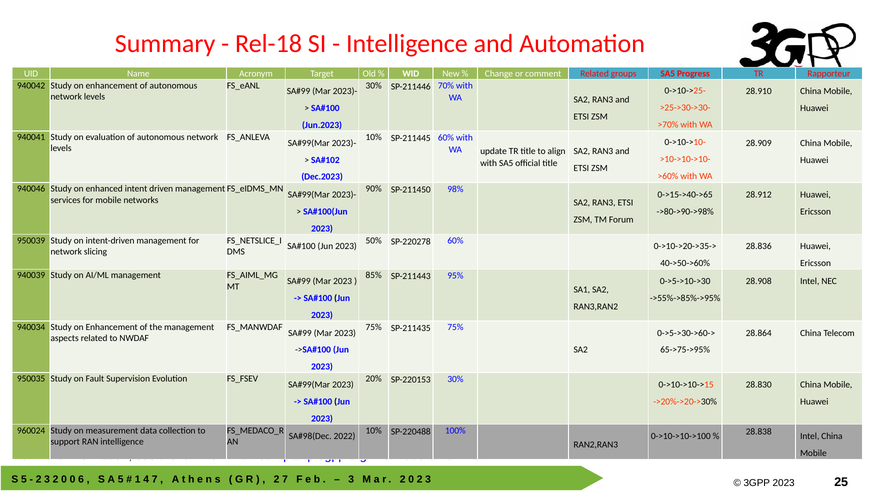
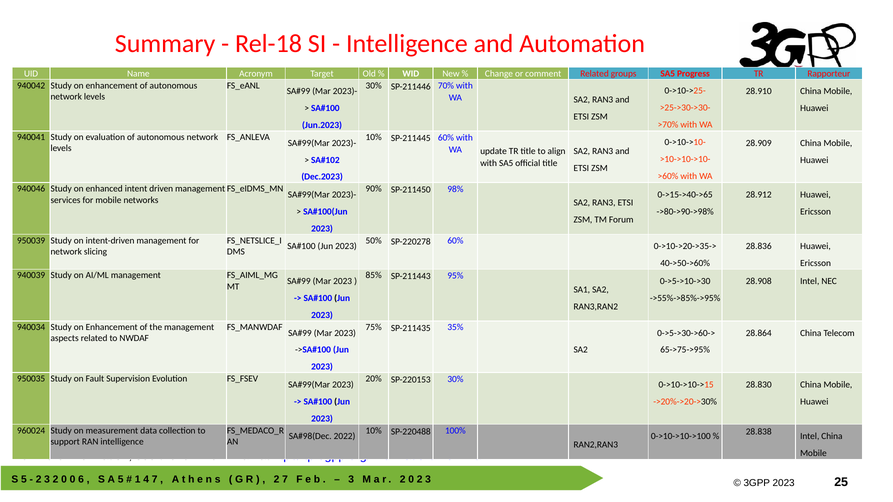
SP-211435 75%: 75% -> 35% (455, 328)
